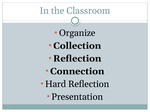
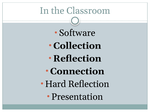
Organize: Organize -> Software (77, 33)
